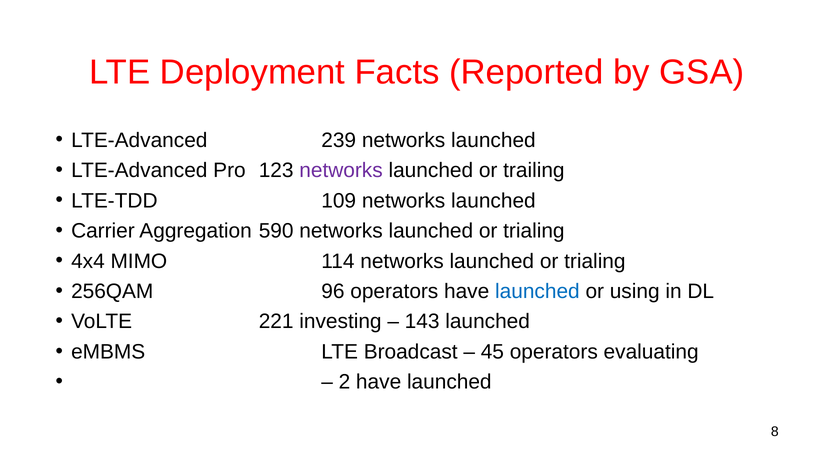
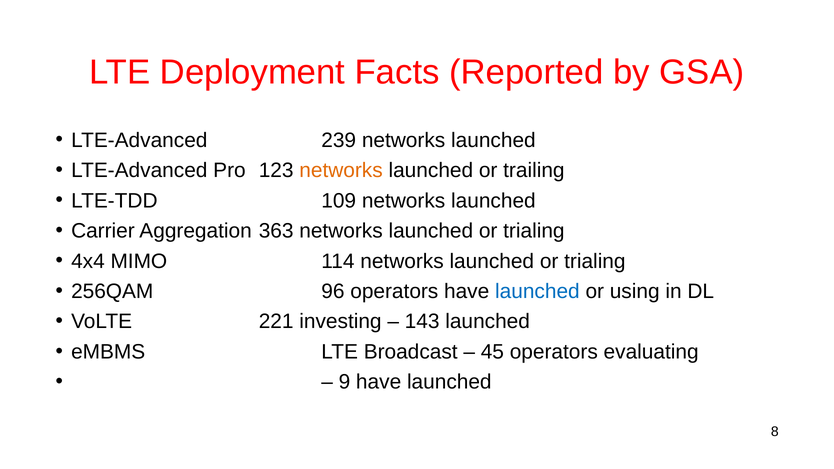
networks colour: purple -> orange (341, 170)
590: 590 -> 363 (276, 231)
2: 2 -> 9 (344, 382)
